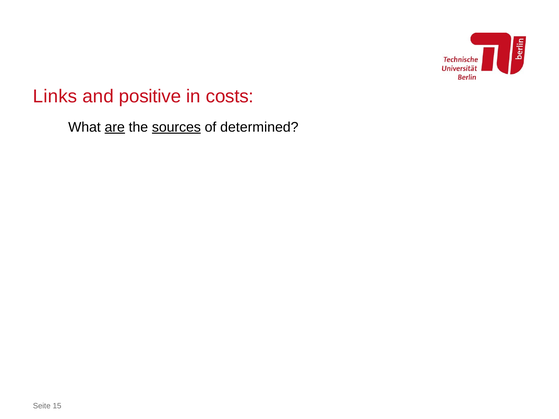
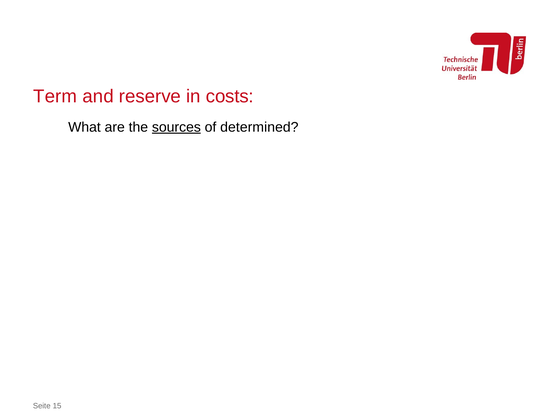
Links: Links -> Term (55, 96)
positive: positive -> reserve (150, 96)
are underline: present -> none (115, 127)
